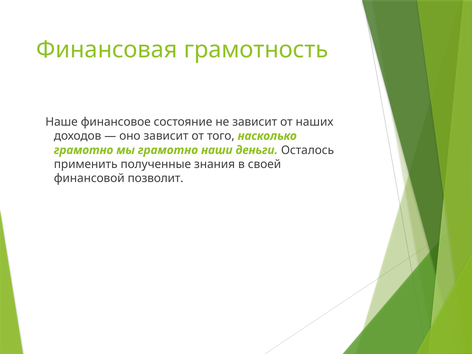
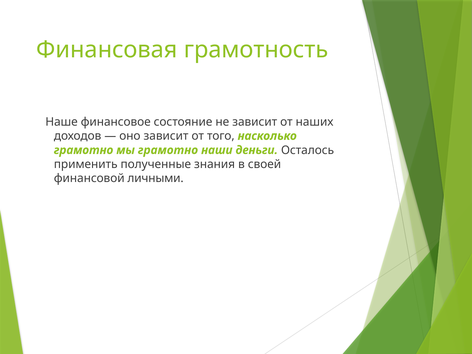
позволит: позволит -> личными (156, 178)
